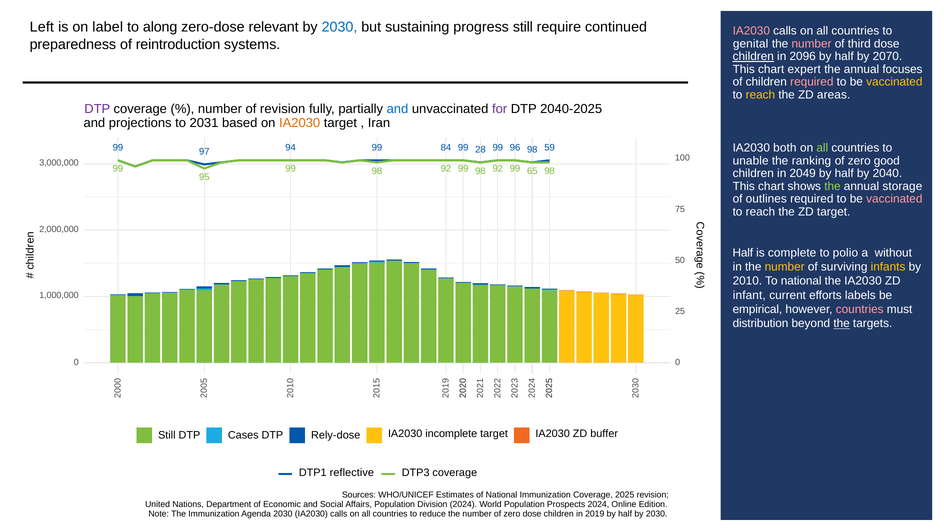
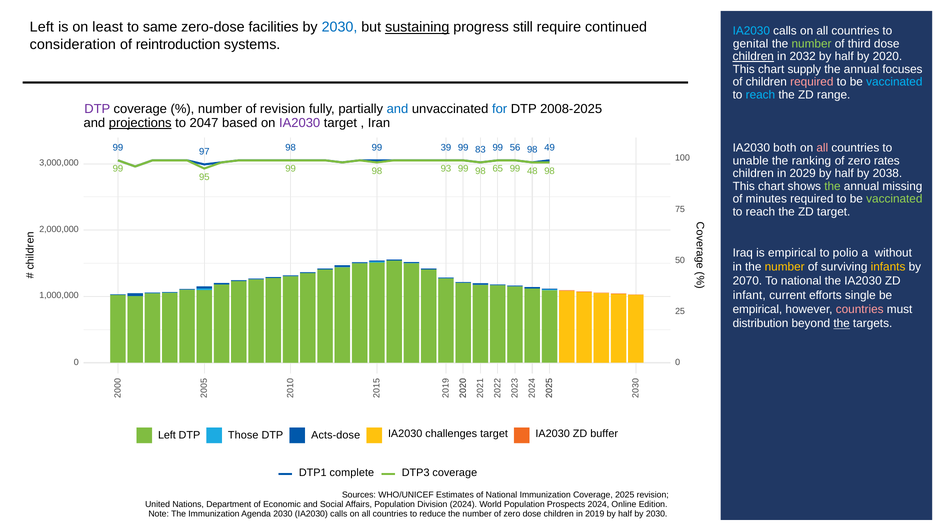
label: label -> least (108, 27)
along: along -> same (160, 27)
relevant: relevant -> facilities (274, 27)
sustaining underline: none -> present (417, 27)
IA2030 colour: pink -> light blue (751, 31)
preparedness: preparedness -> consideration (73, 44)
number colour: pink -> light green (812, 44)
2096: 2096 -> 2032 (803, 57)
2070: 2070 -> 2020 (887, 57)
expert: expert -> supply (804, 69)
vaccinated colour: yellow -> light blue (894, 82)
reach colour: yellow -> light blue (760, 95)
areas: areas -> range (834, 95)
for colour: purple -> blue (500, 109)
2040-2025: 2040-2025 -> 2008-2025 (571, 109)
projections underline: none -> present (140, 123)
2031: 2031 -> 2047 (204, 123)
IA2030 colour: orange -> purple (300, 123)
all colour: light green -> pink (822, 148)
97 94: 94 -> 98 (291, 148)
84: 84 -> 39 (446, 148)
28: 28 -> 83 (480, 150)
96: 96 -> 56 (515, 148)
59: 59 -> 49 (550, 148)
good: good -> rates (887, 161)
92: 92 -> 93 (446, 169)
92: 92 -> 65 (498, 169)
65: 65 -> 48 (532, 171)
2049: 2049 -> 2029 (803, 174)
2040: 2040 -> 2038 (887, 174)
storage: storage -> missing (902, 186)
outlines: outlines -> minutes (766, 199)
vaccinated colour: pink -> light green (894, 199)
Half: Half -> Iraq (743, 253)
is complete: complete -> empirical (792, 253)
2010: 2010 -> 2070 (747, 281)
labels: labels -> single (860, 295)
Still: Still -> Left (167, 435)
Cases: Cases -> Those (243, 435)
Rely-dose: Rely-dose -> Acts-dose (336, 435)
incomplete: incomplete -> challenges (451, 434)
reflective: reflective -> complete (352, 472)
